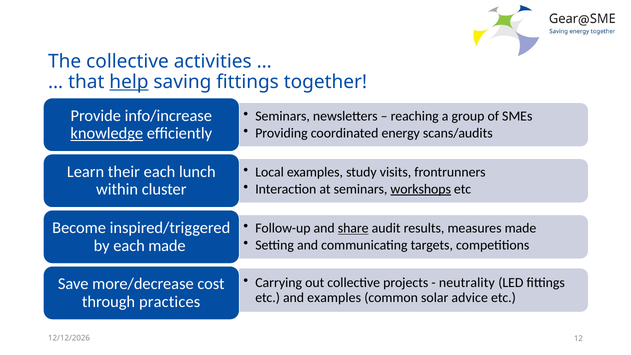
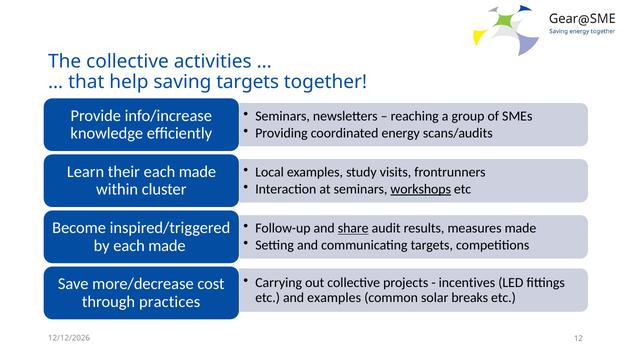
help underline: present -> none (129, 82)
saving fittings: fittings -> targets (248, 82)
knowledge underline: present -> none (107, 133)
lunch: lunch -> made (197, 172)
neutrality: neutrality -> incentives (467, 283)
advice: advice -> breaks (470, 297)
